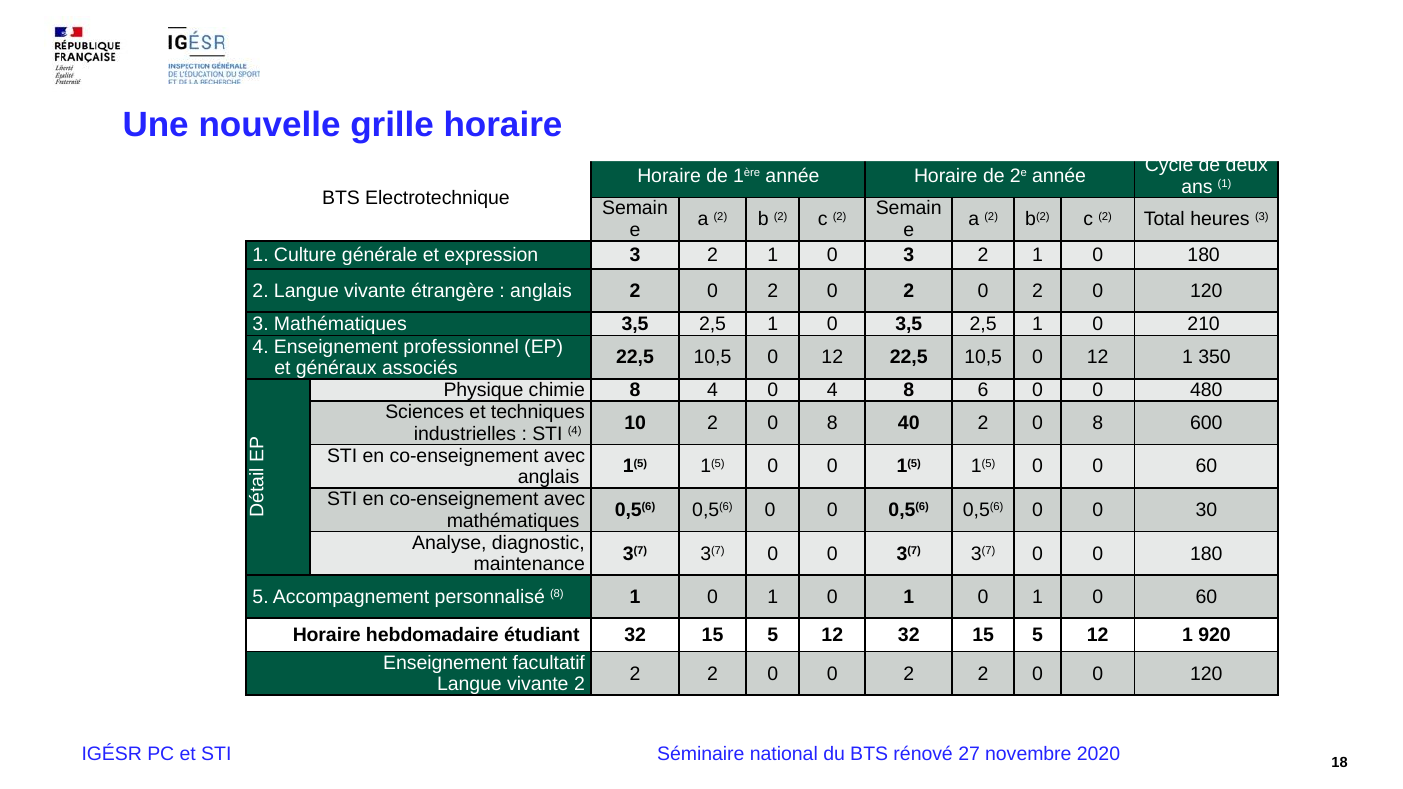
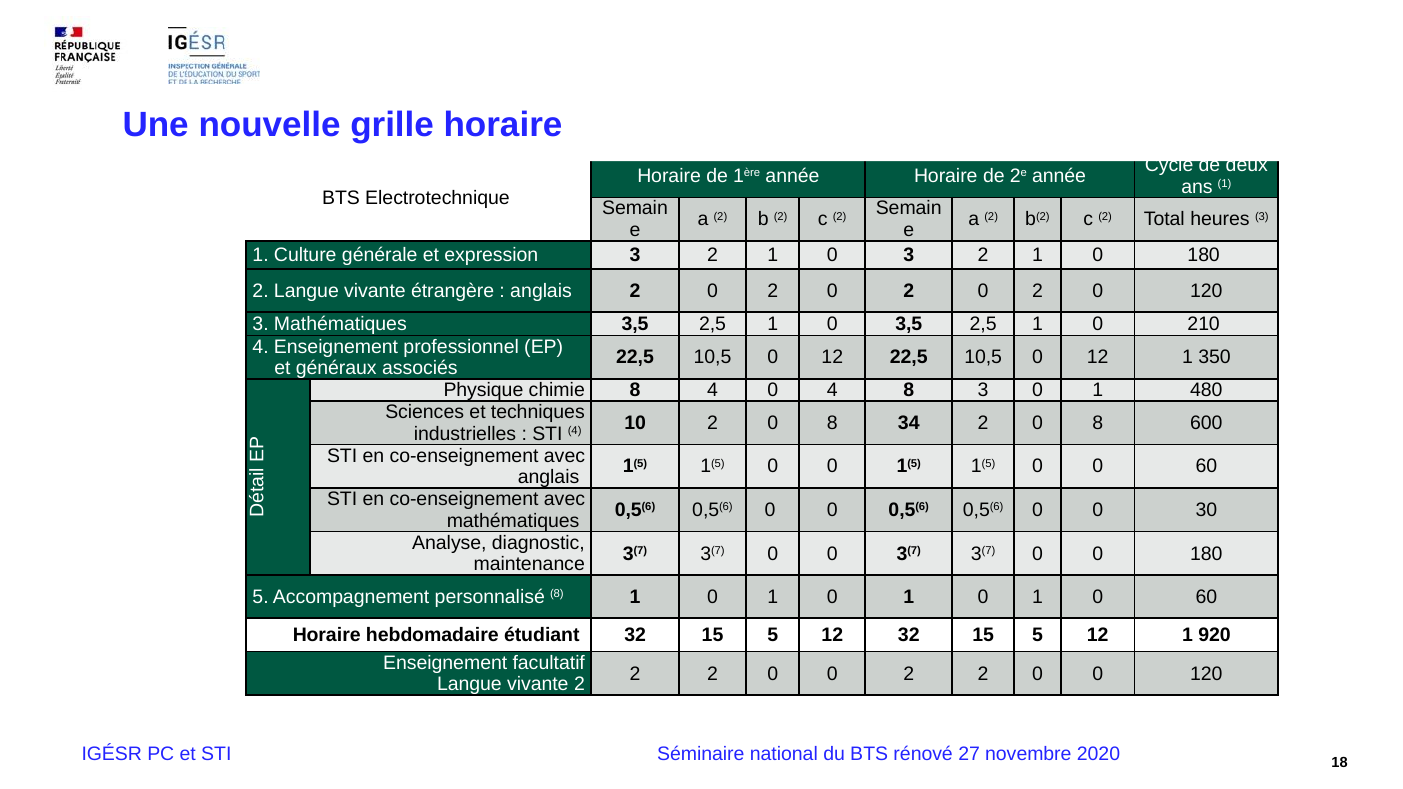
8 6: 6 -> 3 (983, 390)
0: 0 -> 1 (1098, 390)
40: 40 -> 34 (909, 423)
